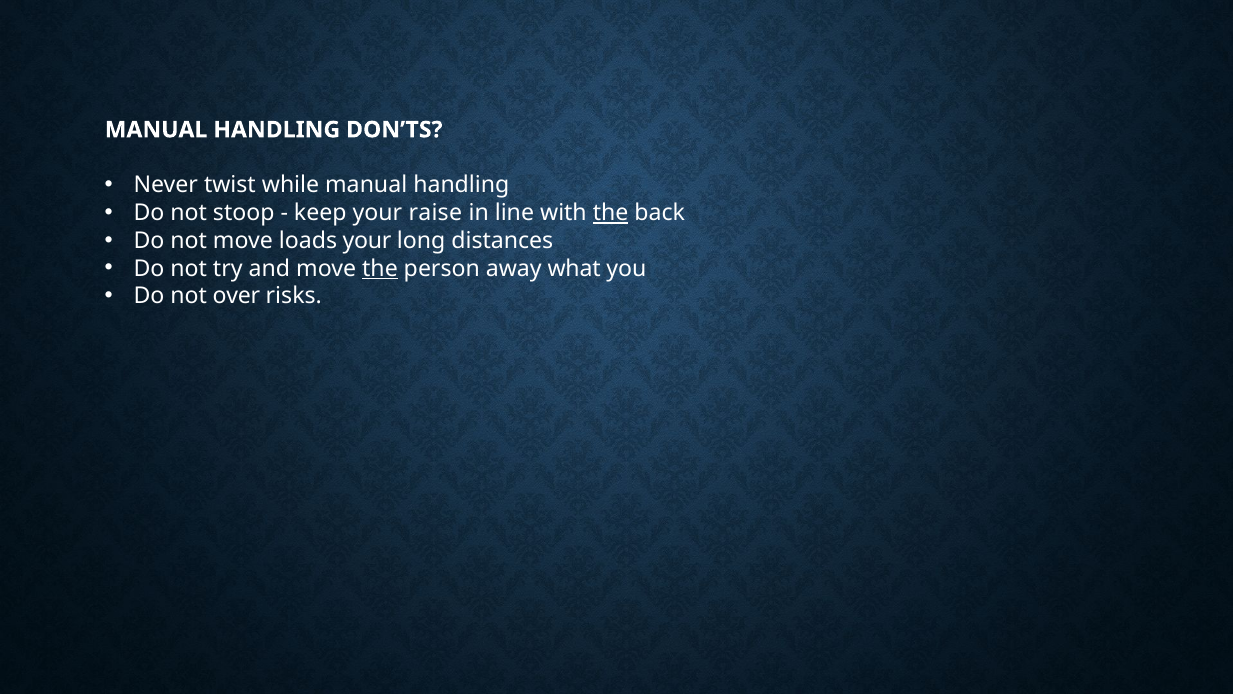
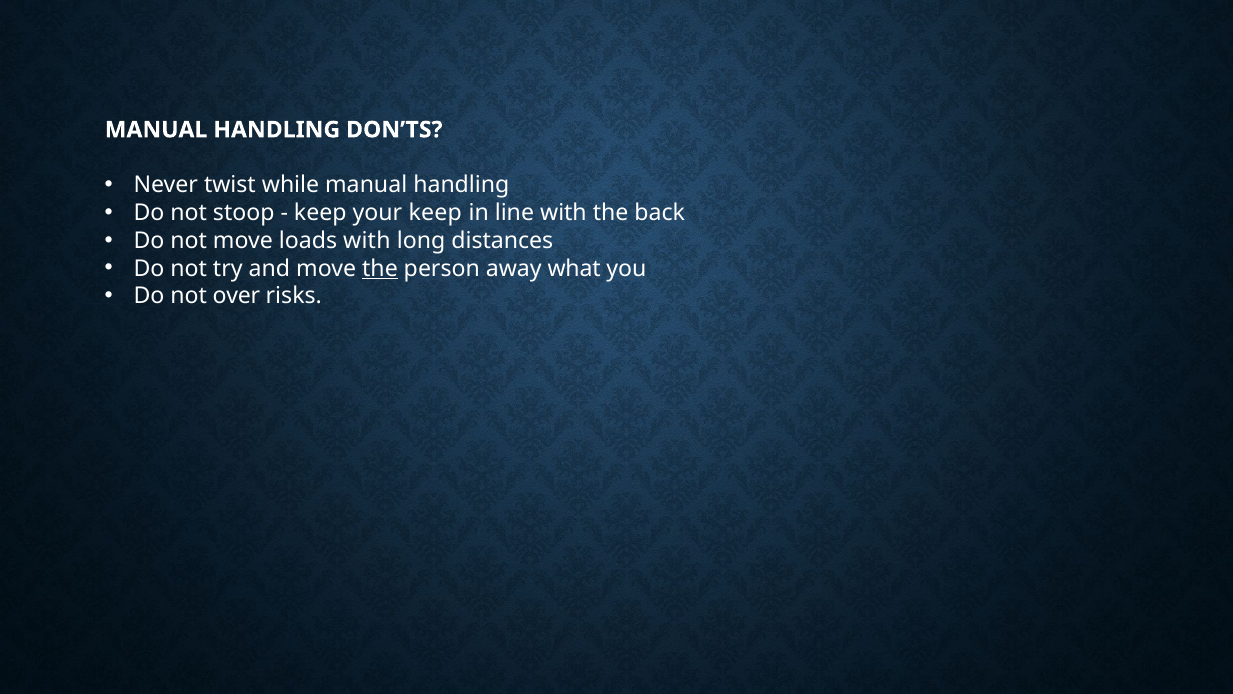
your raise: raise -> keep (435, 213)
the underline: present -> none (611, 213)
loads your: your -> with (367, 241)
